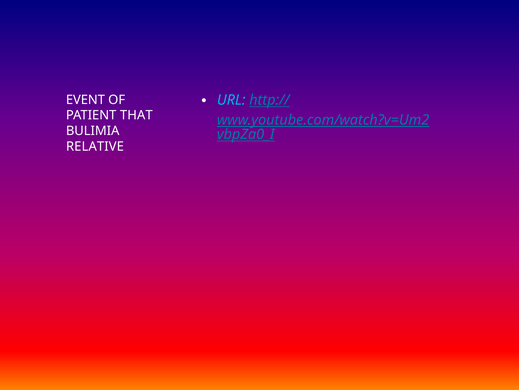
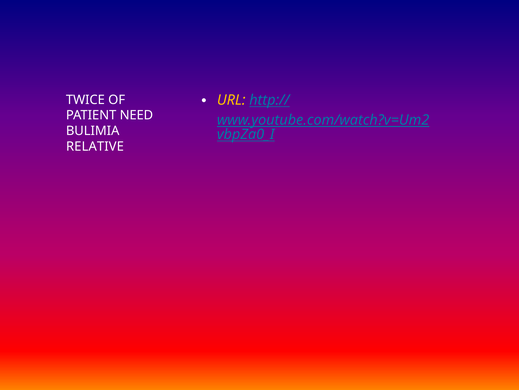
URL colour: light blue -> yellow (231, 100)
EVENT: EVENT -> TWICE (85, 100)
THAT: THAT -> NEED (136, 115)
